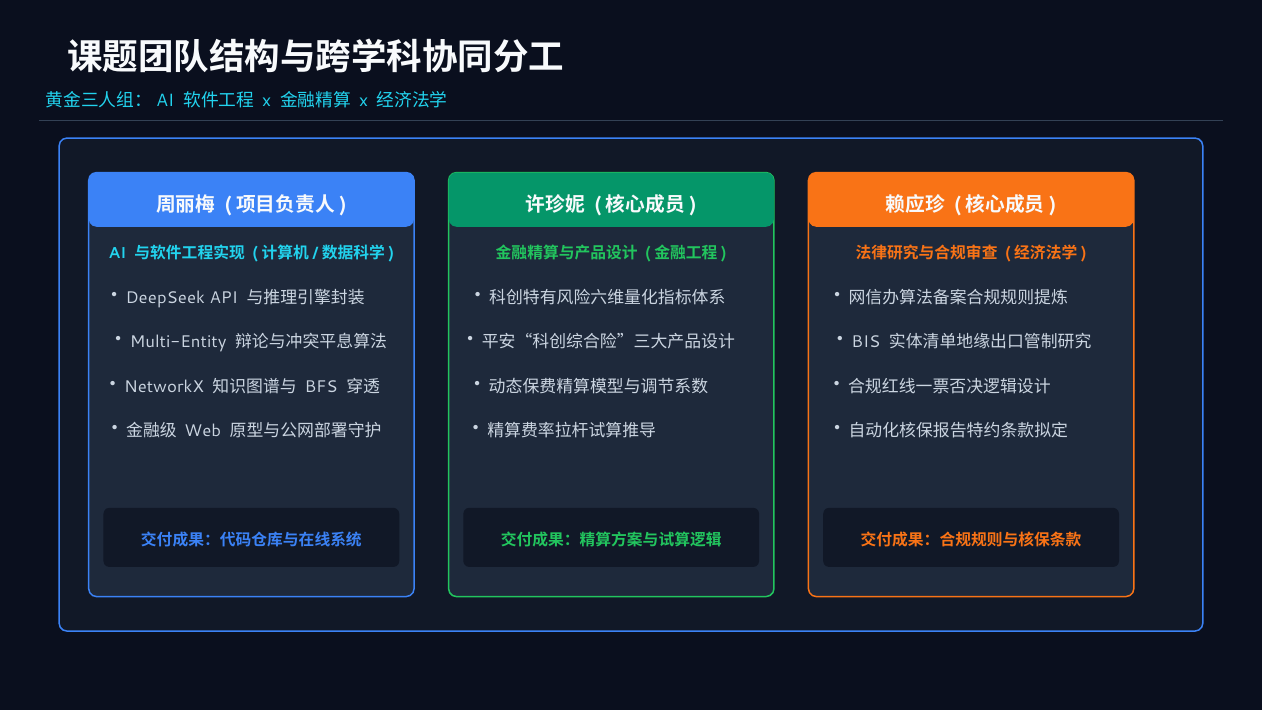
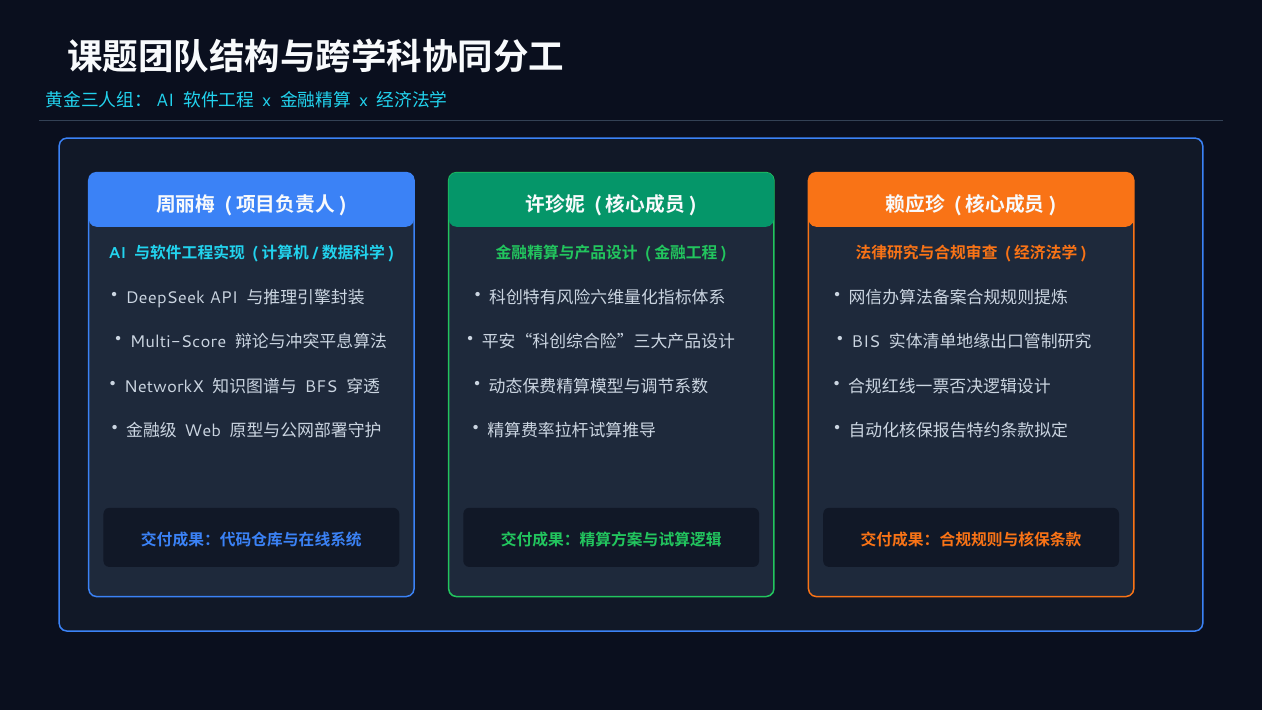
Multi-Entity: Multi-Entity -> Multi-Score (178, 342)
